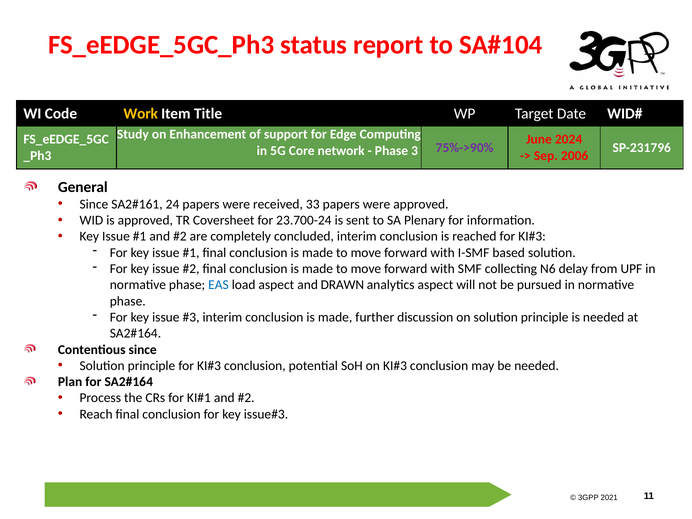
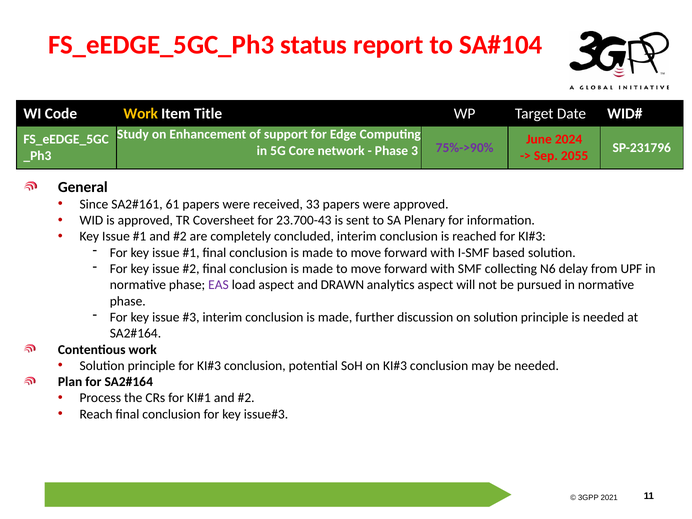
2006: 2006 -> 2055 (575, 156)
24: 24 -> 61 (173, 204)
23.700-24: 23.700-24 -> 23.700-43 (304, 220)
EAS colour: blue -> purple (218, 285)
Contentious since: since -> work (143, 350)
